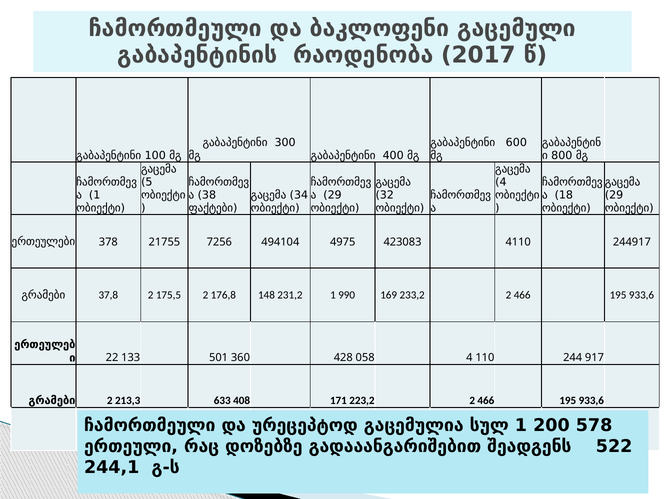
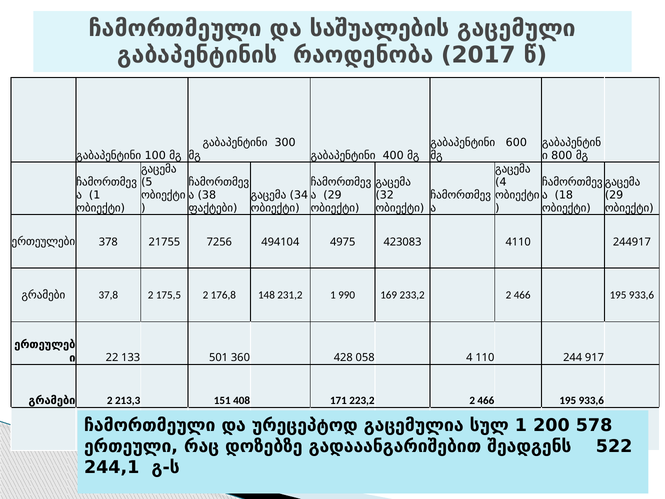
ბაკლოფენი: ბაკლოფენი -> საშუალების (380, 28)
633: 633 -> 151 (222, 401)
